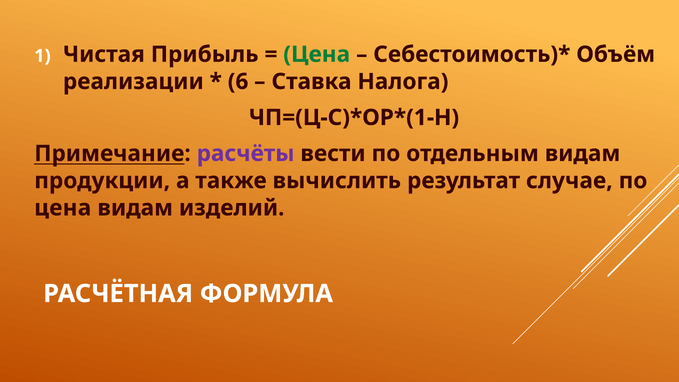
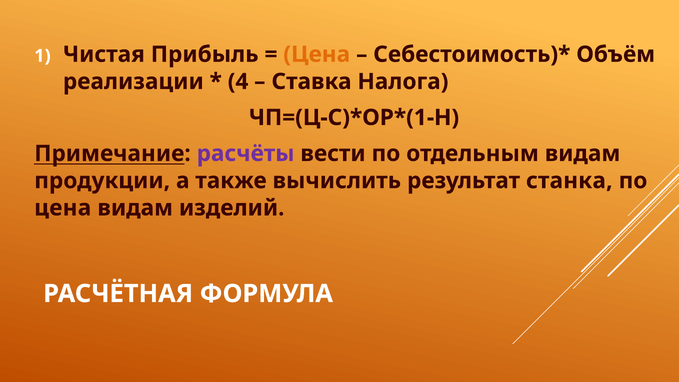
Цена colour: green -> orange (317, 54)
6: 6 -> 4 (238, 82)
случае: случае -> станка (569, 181)
